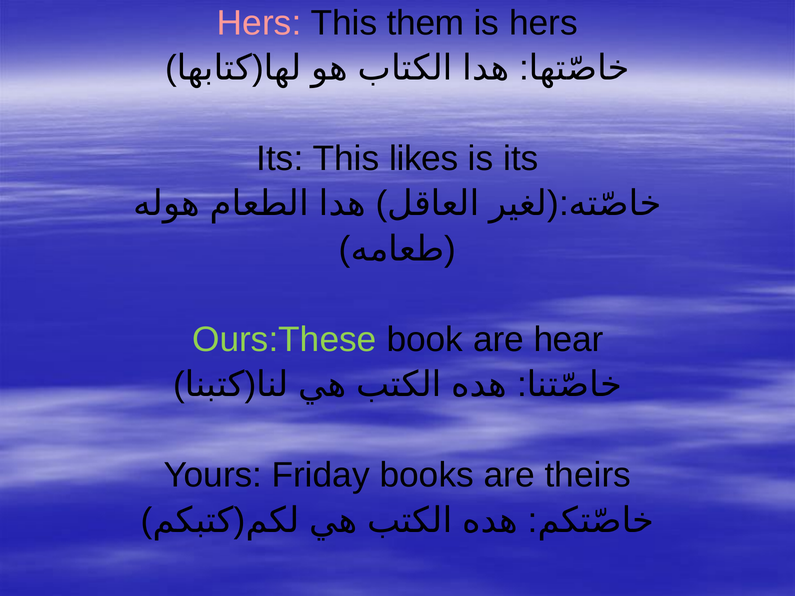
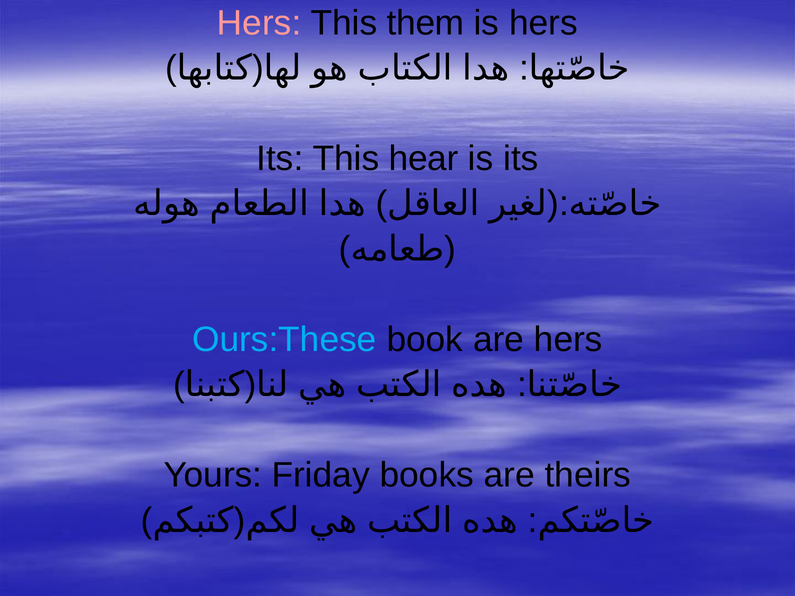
likes: likes -> hear (424, 159)
Ours:These colour: light green -> light blue (284, 340)
are hear: hear -> hers (568, 340)
